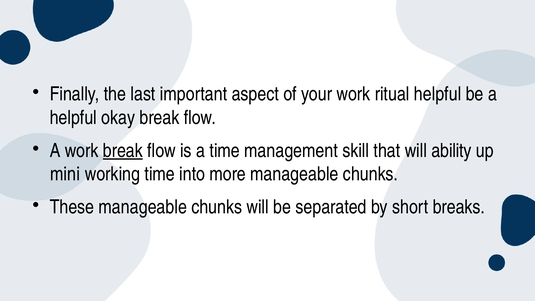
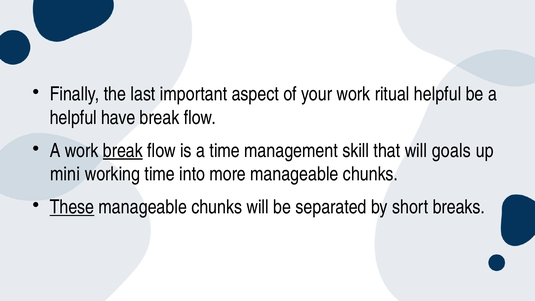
okay: okay -> have (118, 118)
ability: ability -> goals (451, 151)
These underline: none -> present (72, 207)
